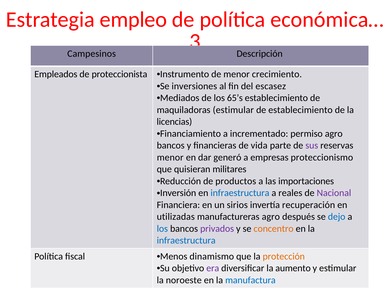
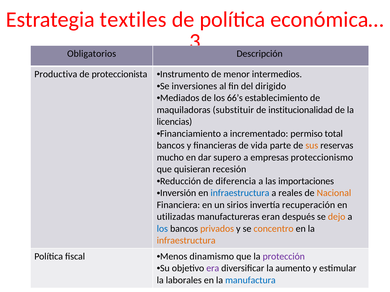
empleo: empleo -> textiles (133, 20)
Campesinos: Campesinos -> Obligatorios (92, 54)
Empleados: Empleados -> Productiva (56, 74)
crecimiento: crecimiento -> intermedios (277, 74)
escasez: escasez -> dirigido (271, 86)
65’s: 65’s -> 66’s (235, 98)
maquiladoras estimular: estimular -> substituir (233, 110)
de establecimiento: establecimiento -> institucionalidad (301, 110)
permiso agro: agro -> total (334, 134)
sus colour: purple -> orange (312, 146)
menor: menor -> mucho (170, 158)
generó: generó -> supero (227, 158)
militares: militares -> recesión (229, 170)
productos: productos -> diferencia (236, 181)
Nacional colour: purple -> orange (334, 193)
manufactureras agro: agro -> eran (271, 217)
dejo colour: blue -> orange (337, 217)
privados colour: purple -> orange (217, 229)
infraestructura colour: blue -> orange (186, 241)
protección colour: orange -> purple (284, 257)
noroeste: noroeste -> laborales (184, 281)
